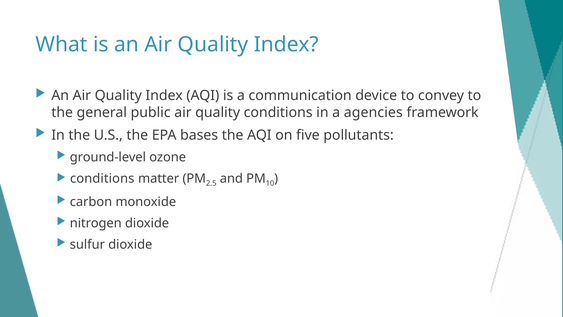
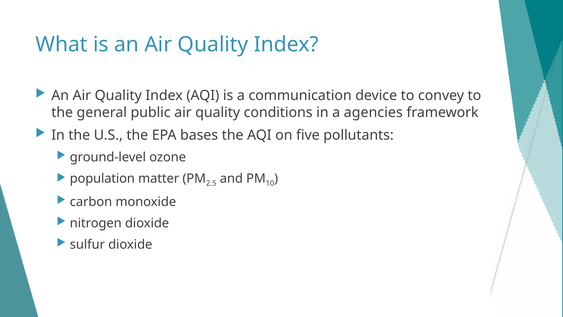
conditions: conditions -> population (102, 178)
